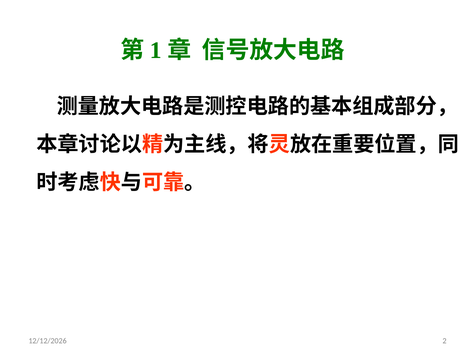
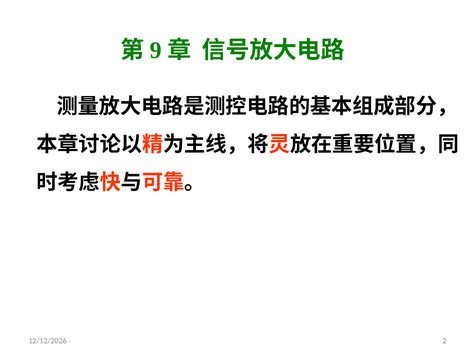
1: 1 -> 9 (156, 50)
